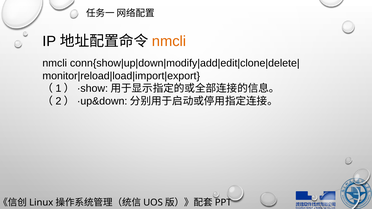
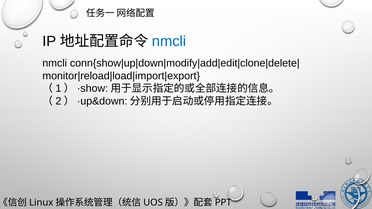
nmcli colour: orange -> blue (169, 41)
